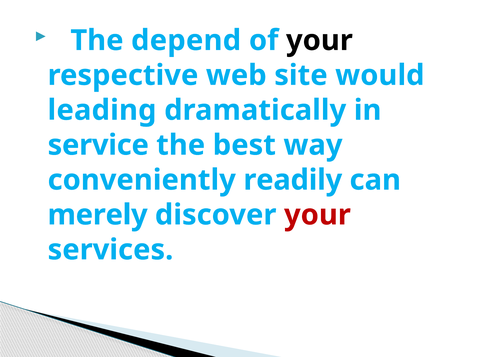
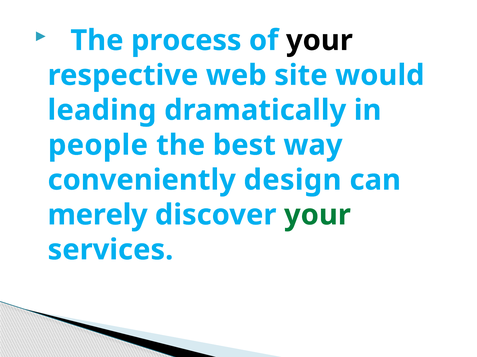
depend: depend -> process (186, 41)
service: service -> people (98, 145)
readily: readily -> design (293, 180)
your colour: red -> green (317, 215)
